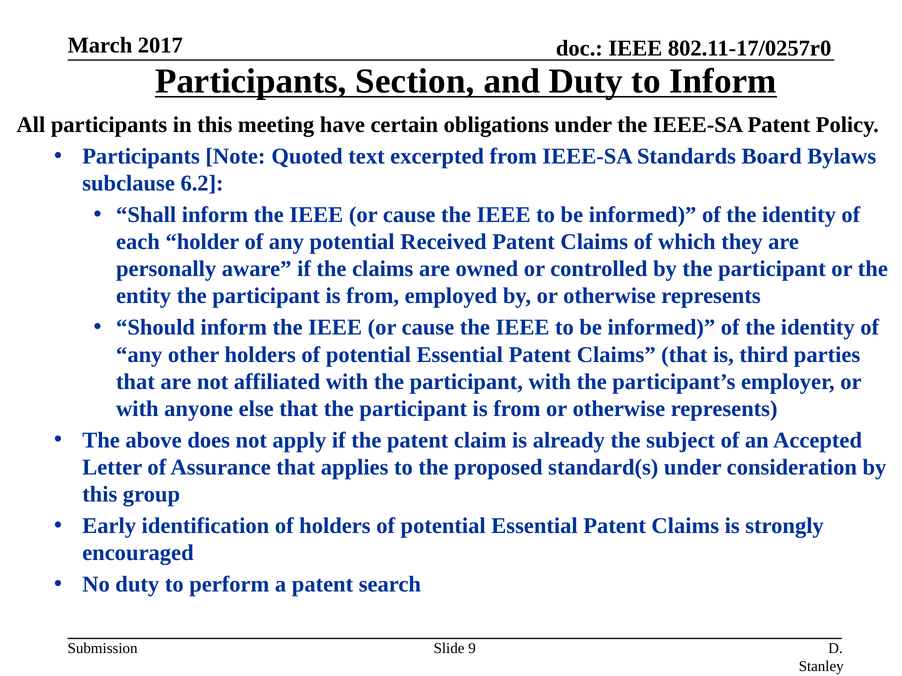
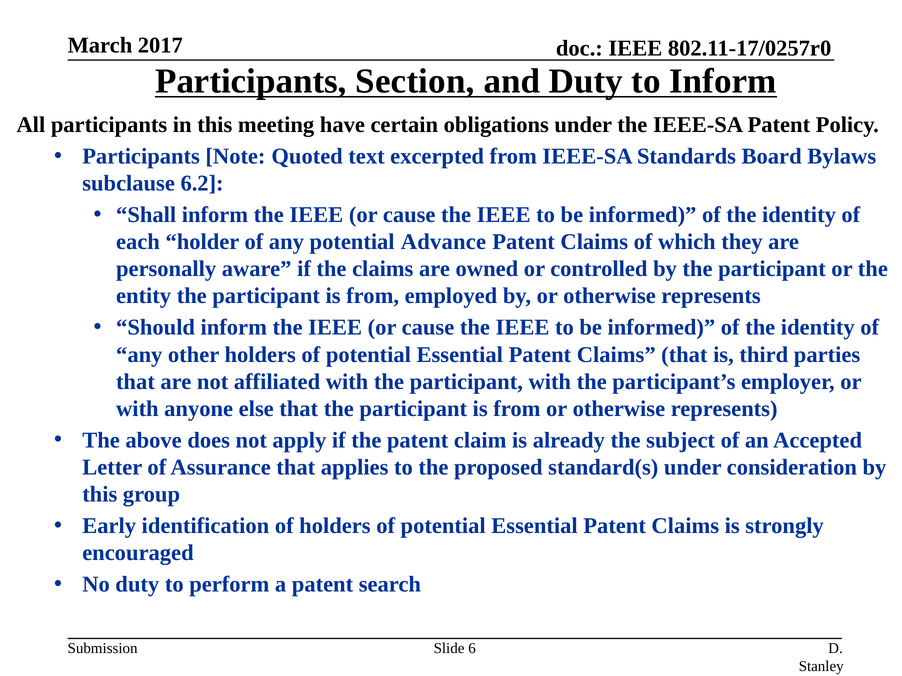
Received: Received -> Advance (443, 242)
9: 9 -> 6 (472, 649)
